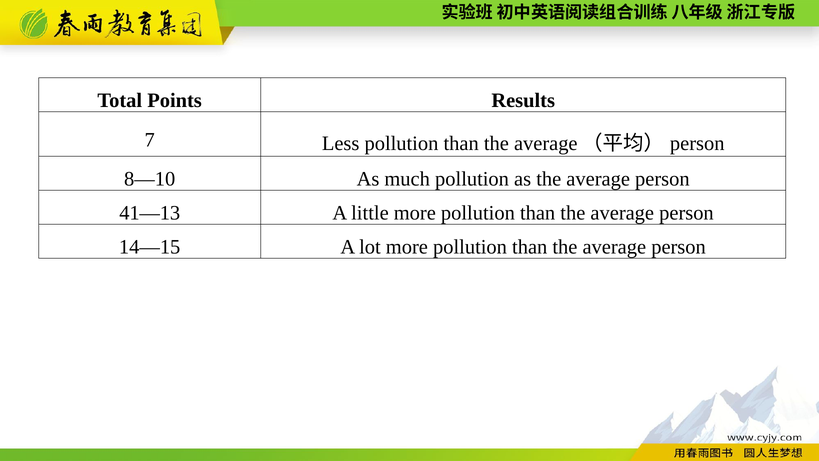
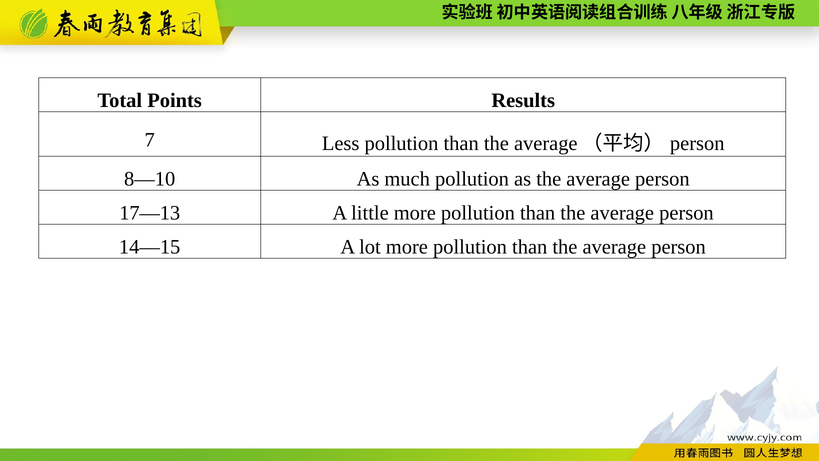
41—13: 41—13 -> 17—13 (150, 213)
